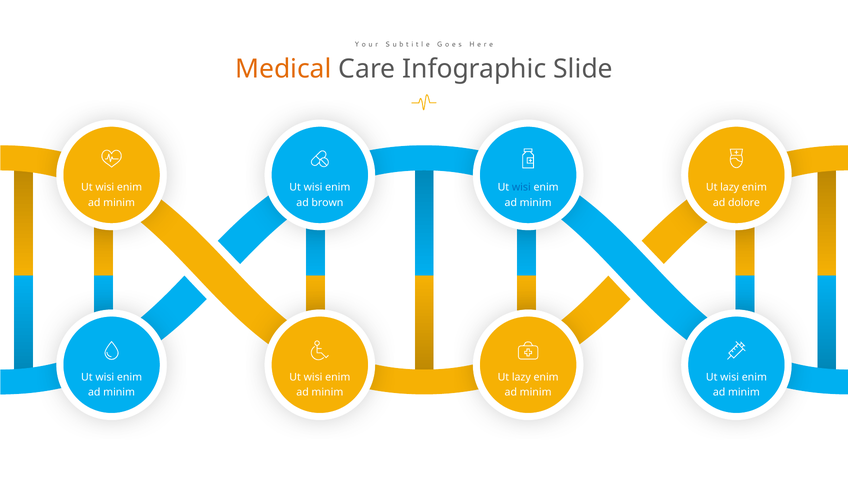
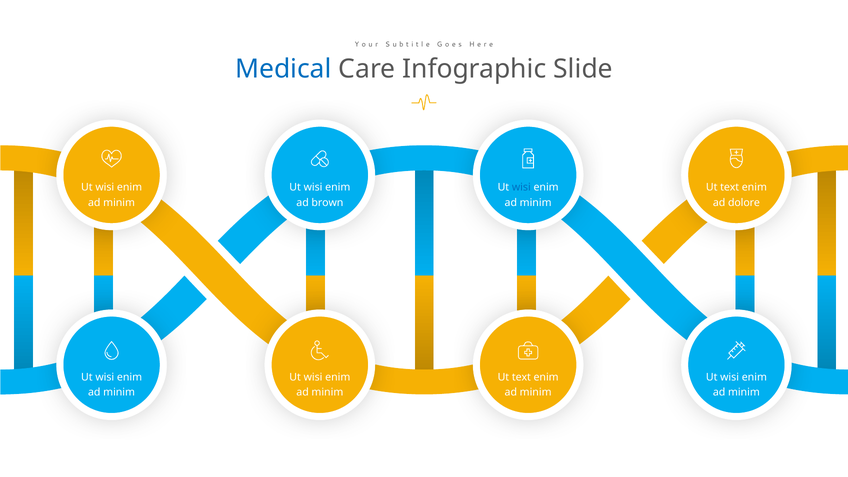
Medical colour: orange -> blue (283, 69)
lazy: lazy -> text (730, 187)
lazy: lazy -> text (521, 377)
